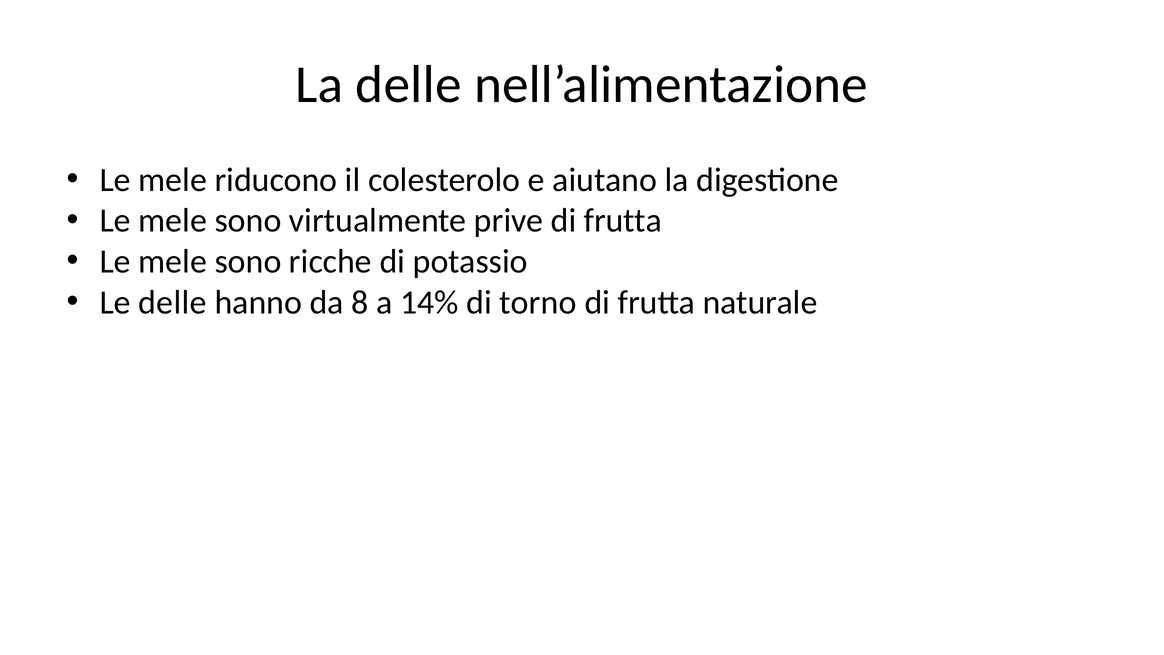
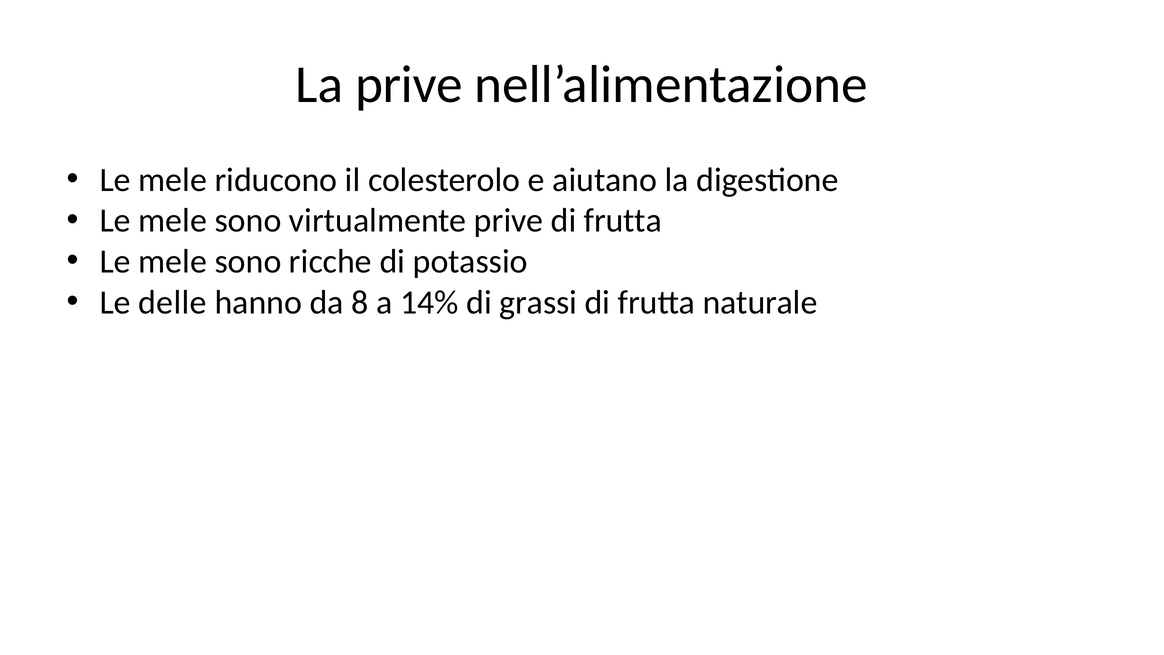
La delle: delle -> prive (409, 85)
torno: torno -> grassi (538, 302)
